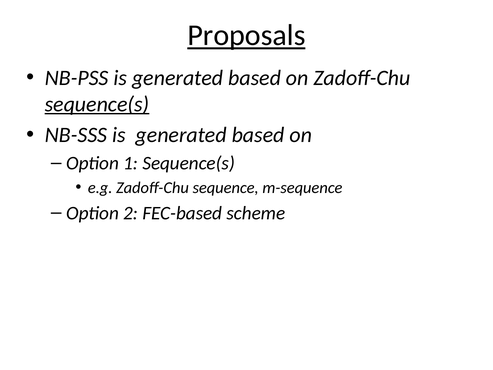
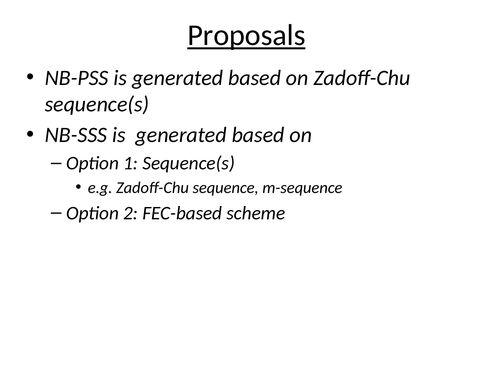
sequence(s underline: present -> none (97, 104)
